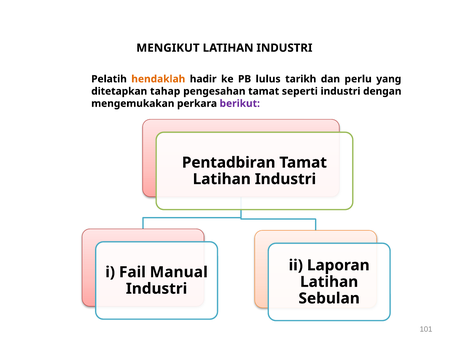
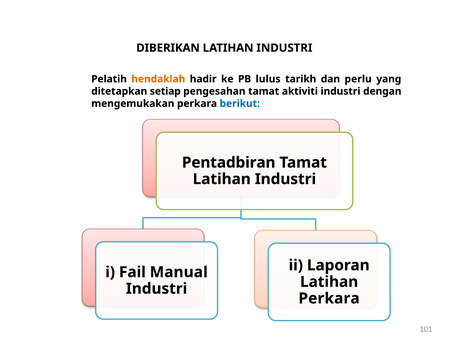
MENGIKUT: MENGIKUT -> DIBERIKAN (168, 48)
tahap: tahap -> setiap (165, 91)
seperti: seperti -> aktiviti (300, 91)
berikut colour: purple -> blue (240, 104)
Sebulan: Sebulan -> Perkara (329, 298)
